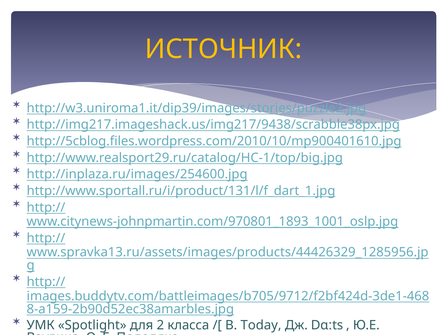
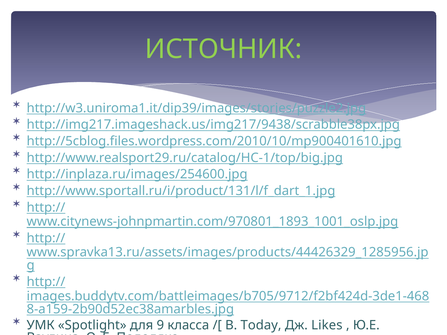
ИСТОЧНИК colour: yellow -> light green (224, 49)
2: 2 -> 9 (160, 325)
Dɑːts: Dɑːts -> Likes (327, 325)
